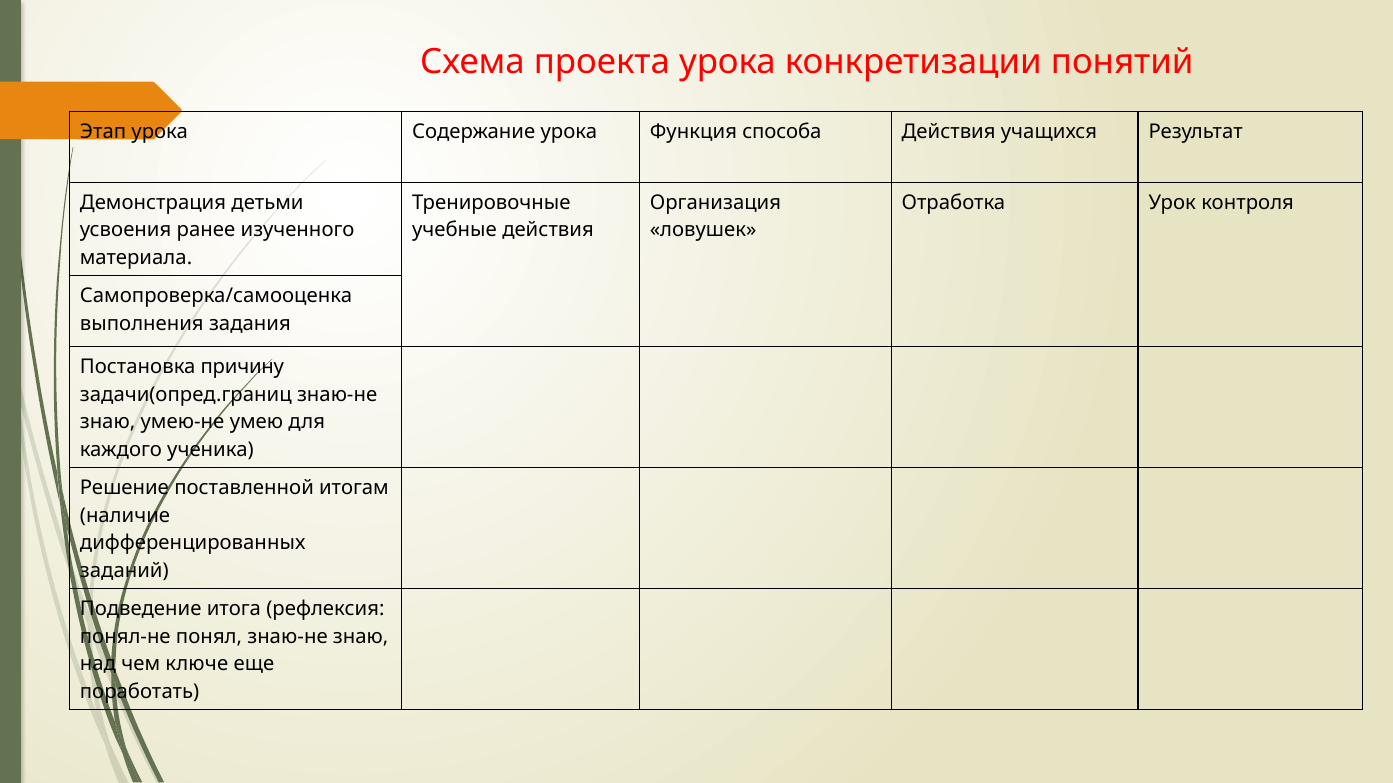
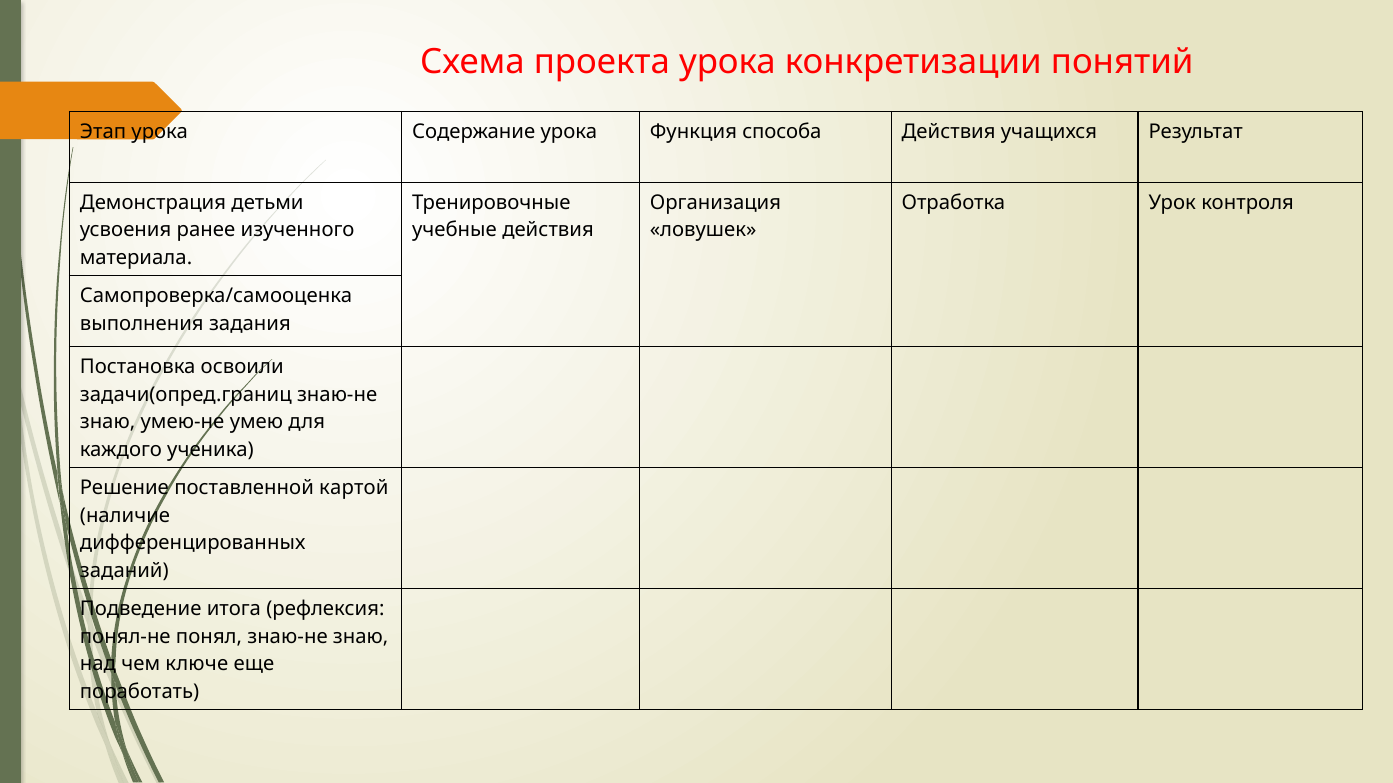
причину: причину -> освоили (242, 367)
итогам: итогам -> картой (354, 488)
